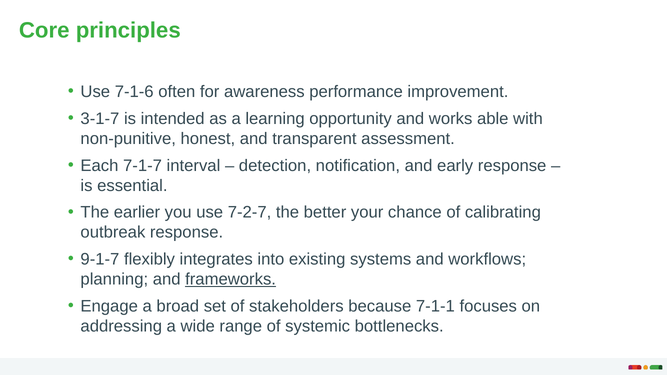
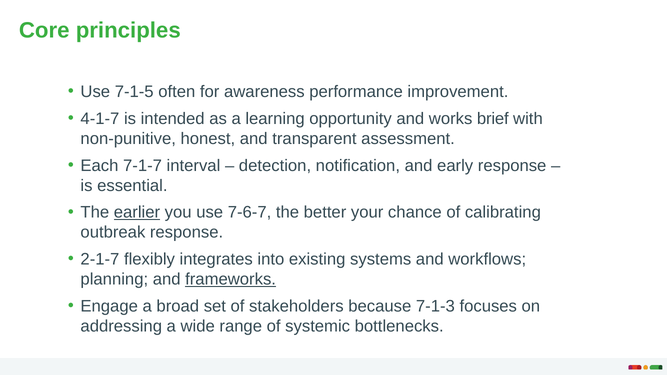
7-1-6: 7-1-6 -> 7-1-5 (134, 92)
3-1-7: 3-1-7 -> 4-1-7 (100, 119)
able: able -> brief (493, 119)
earlier underline: none -> present (137, 213)
7-2-7: 7-2-7 -> 7-6-7 (250, 213)
9-1-7: 9-1-7 -> 2-1-7 (100, 260)
7-1-1: 7-1-1 -> 7-1-3 (435, 307)
